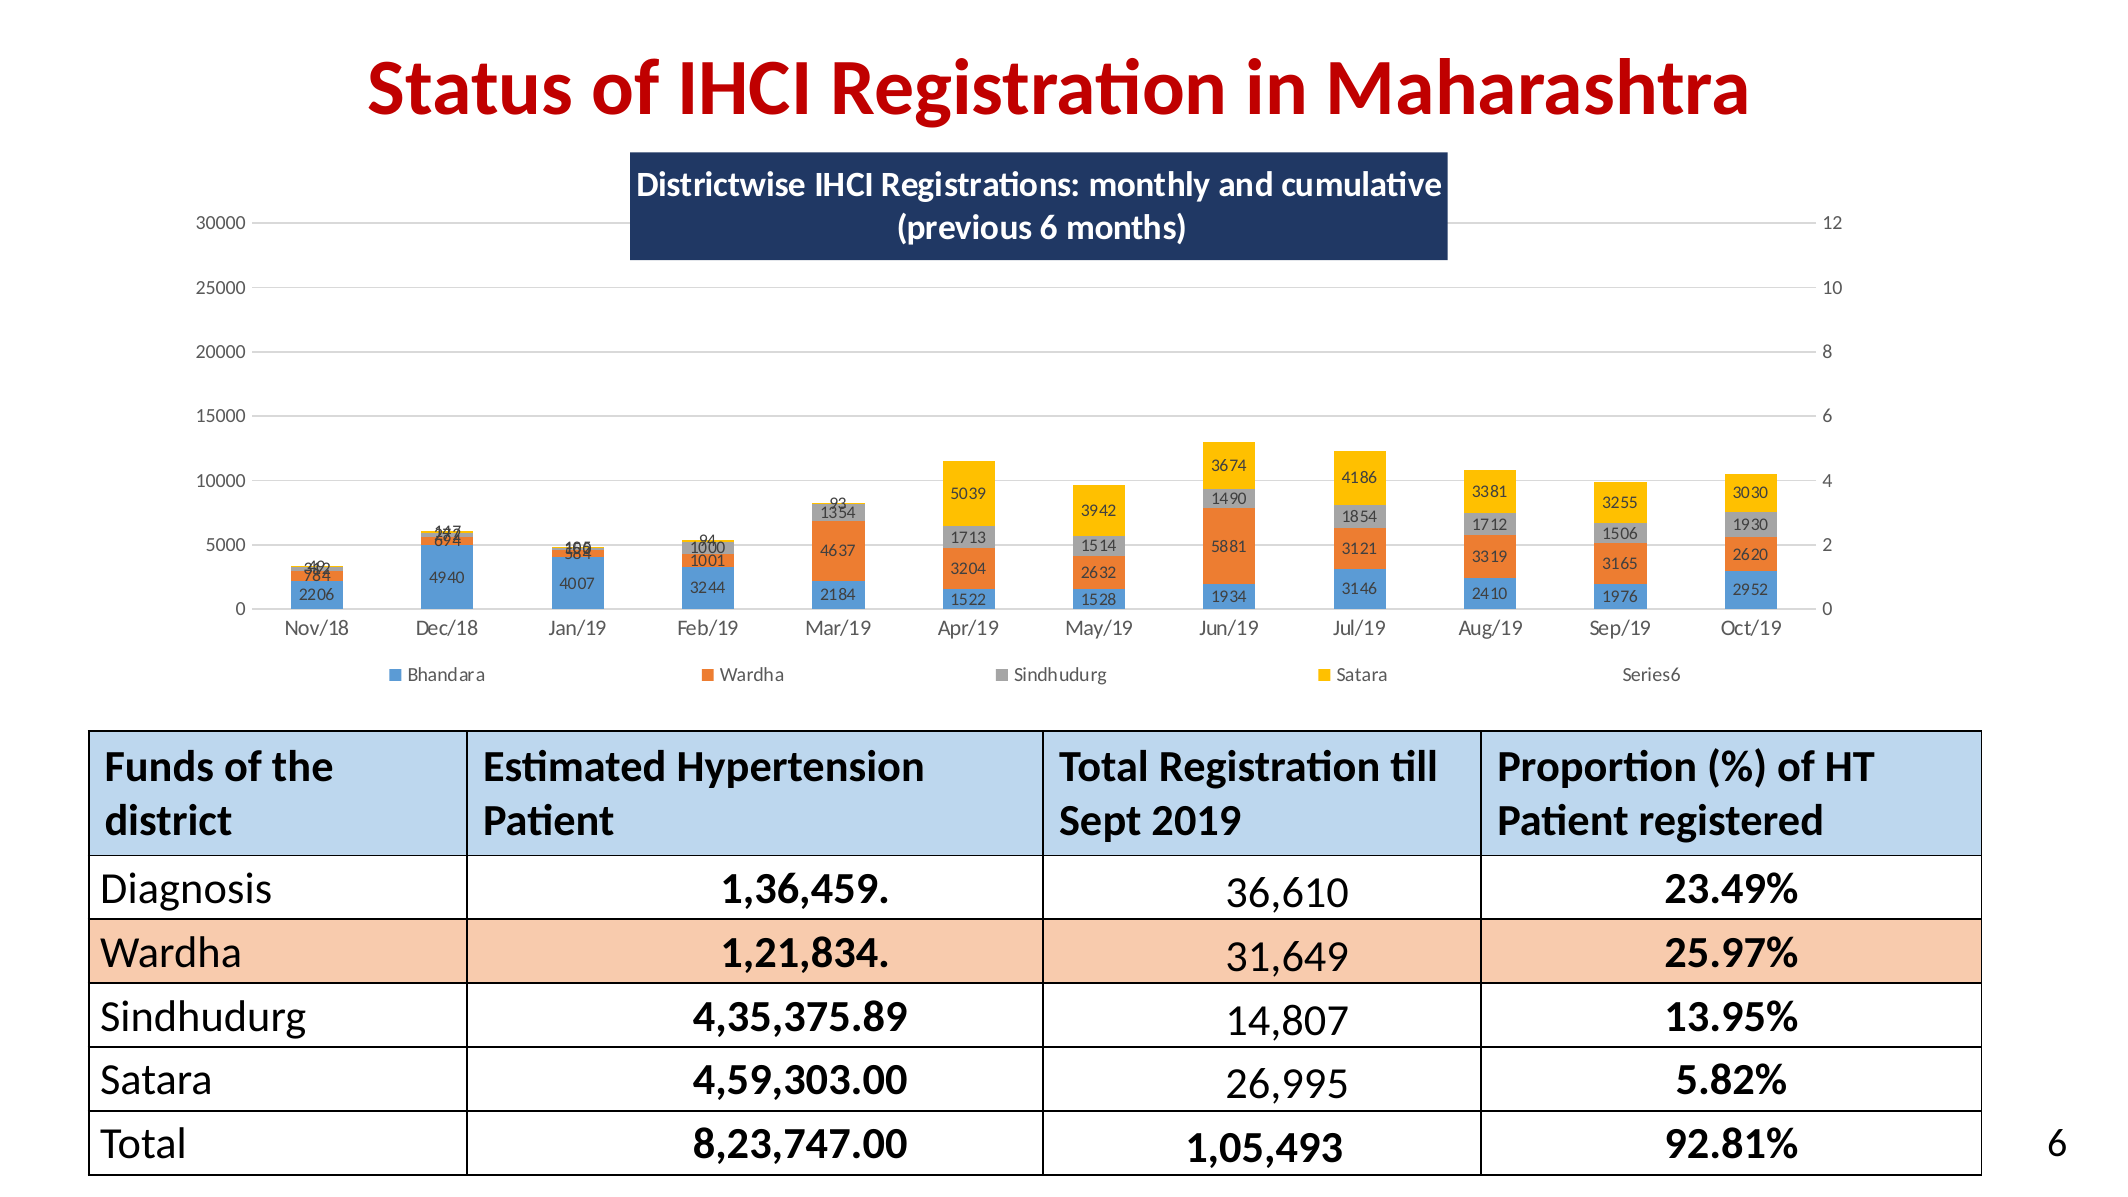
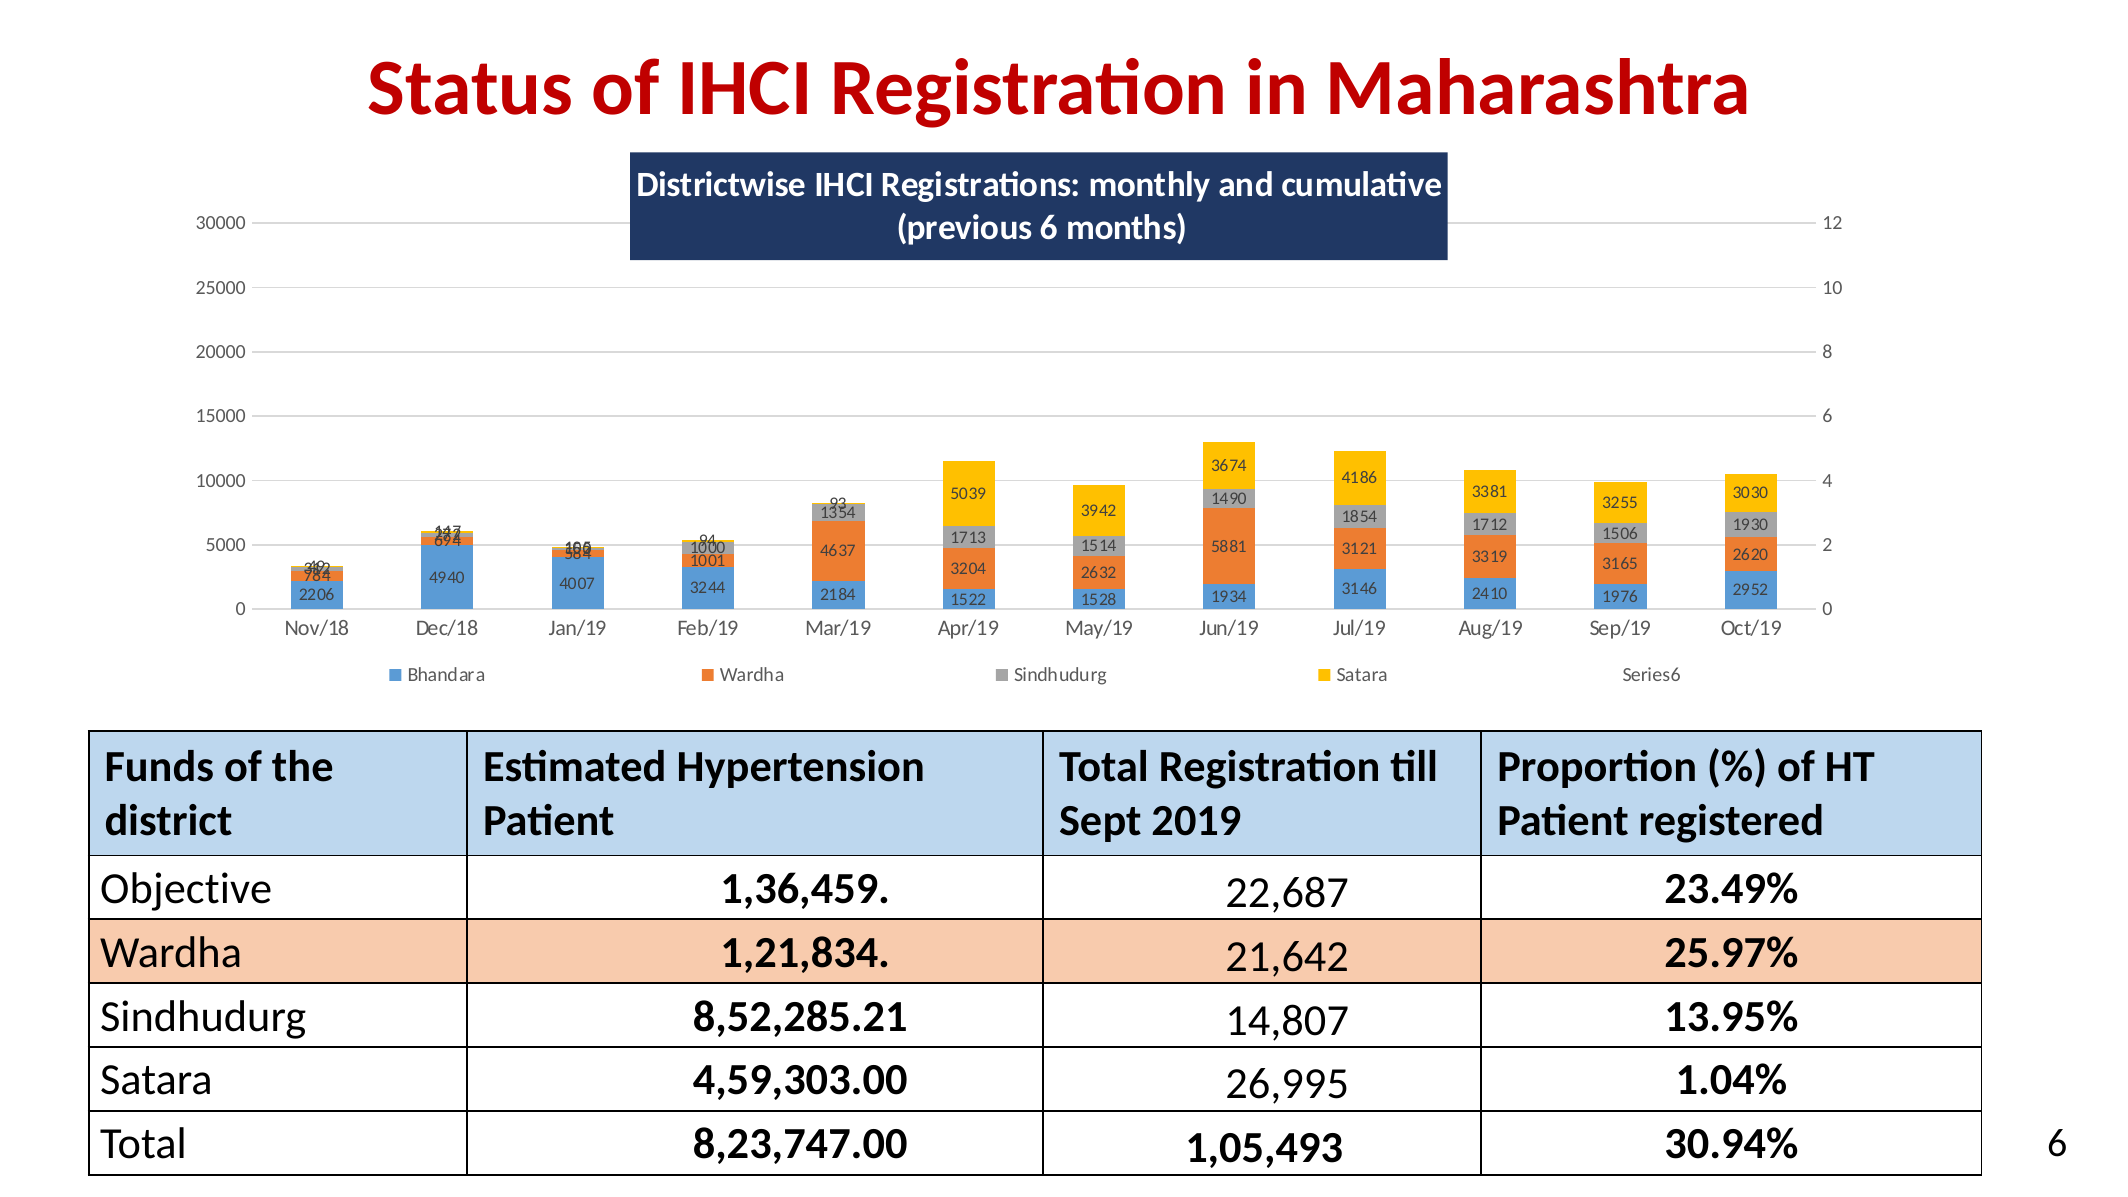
Diagnosis: Diagnosis -> Objective (186, 889)
36,610: 36,610 -> 22,687 (1287, 893)
31,649: 31,649 -> 21,642 (1287, 957)
4,35,375.89: 4,35,375.89 -> 8,52,285.21 (800, 1016)
5.82%: 5.82% -> 1.04% (1731, 1080)
92.81%: 92.81% -> 30.94% (1731, 1144)
